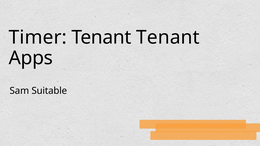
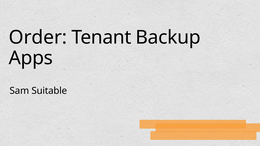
Timer: Timer -> Order (38, 37)
Tenant Tenant: Tenant -> Backup (168, 37)
